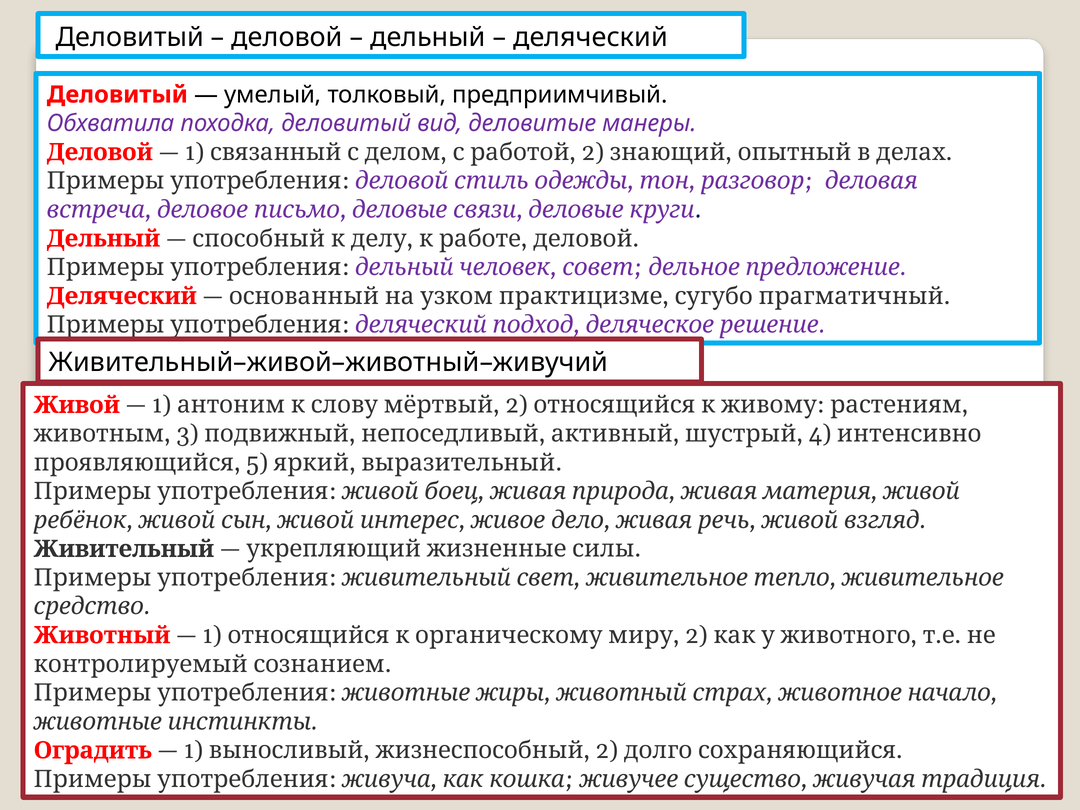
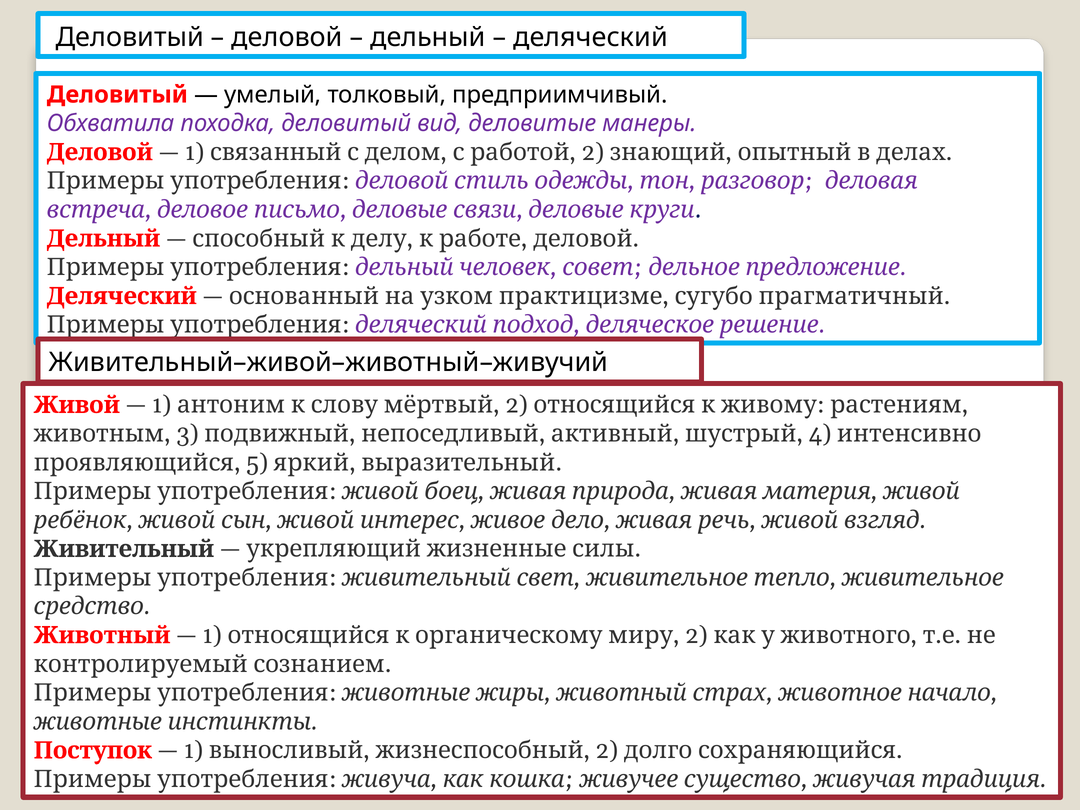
Оградить: Оградить -> Поступок (93, 750)
